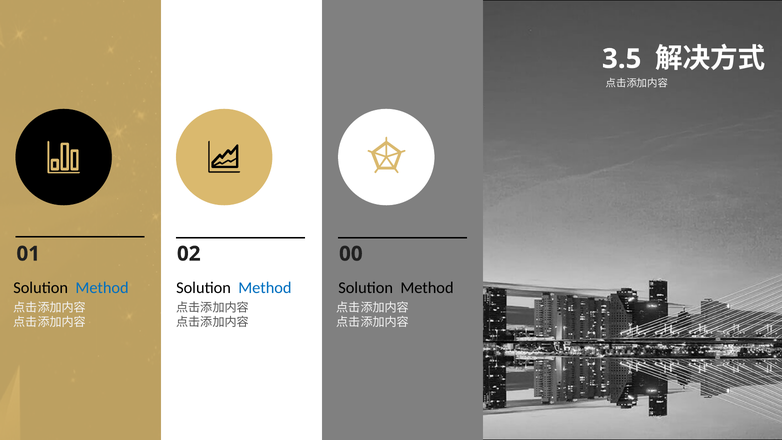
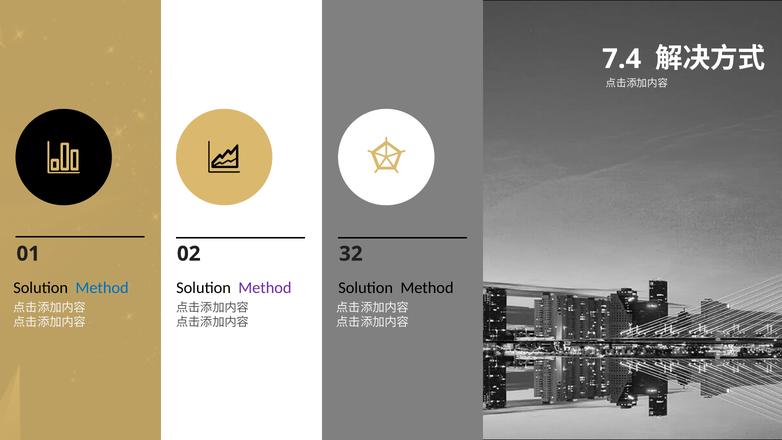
3.5: 3.5 -> 7.4 (622, 59)
00: 00 -> 32 (351, 254)
Method colour: blue -> purple (265, 288)
